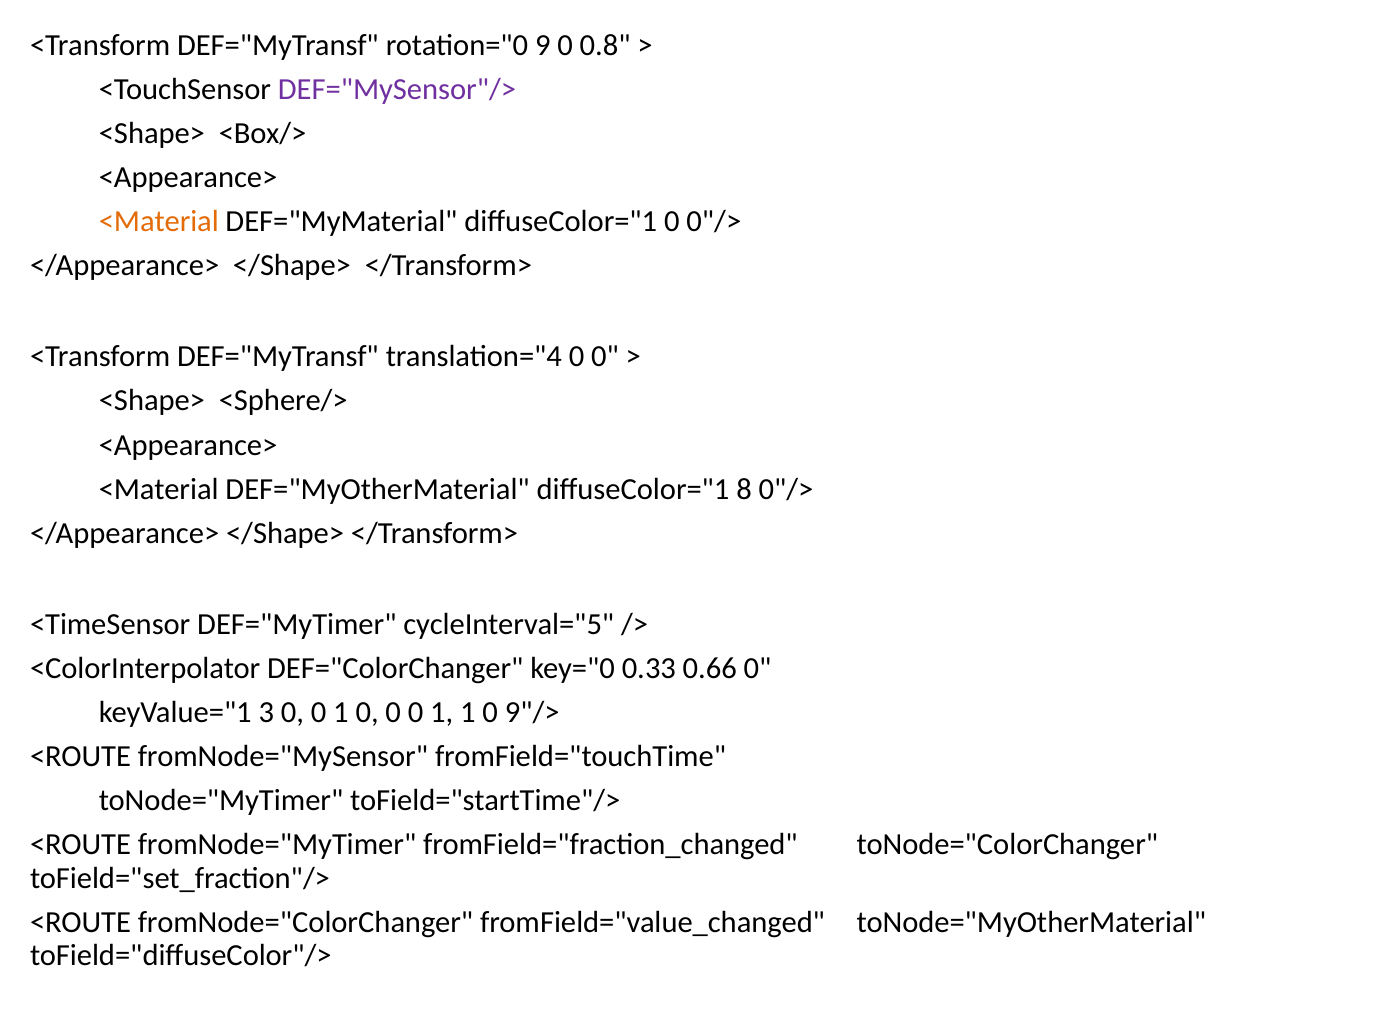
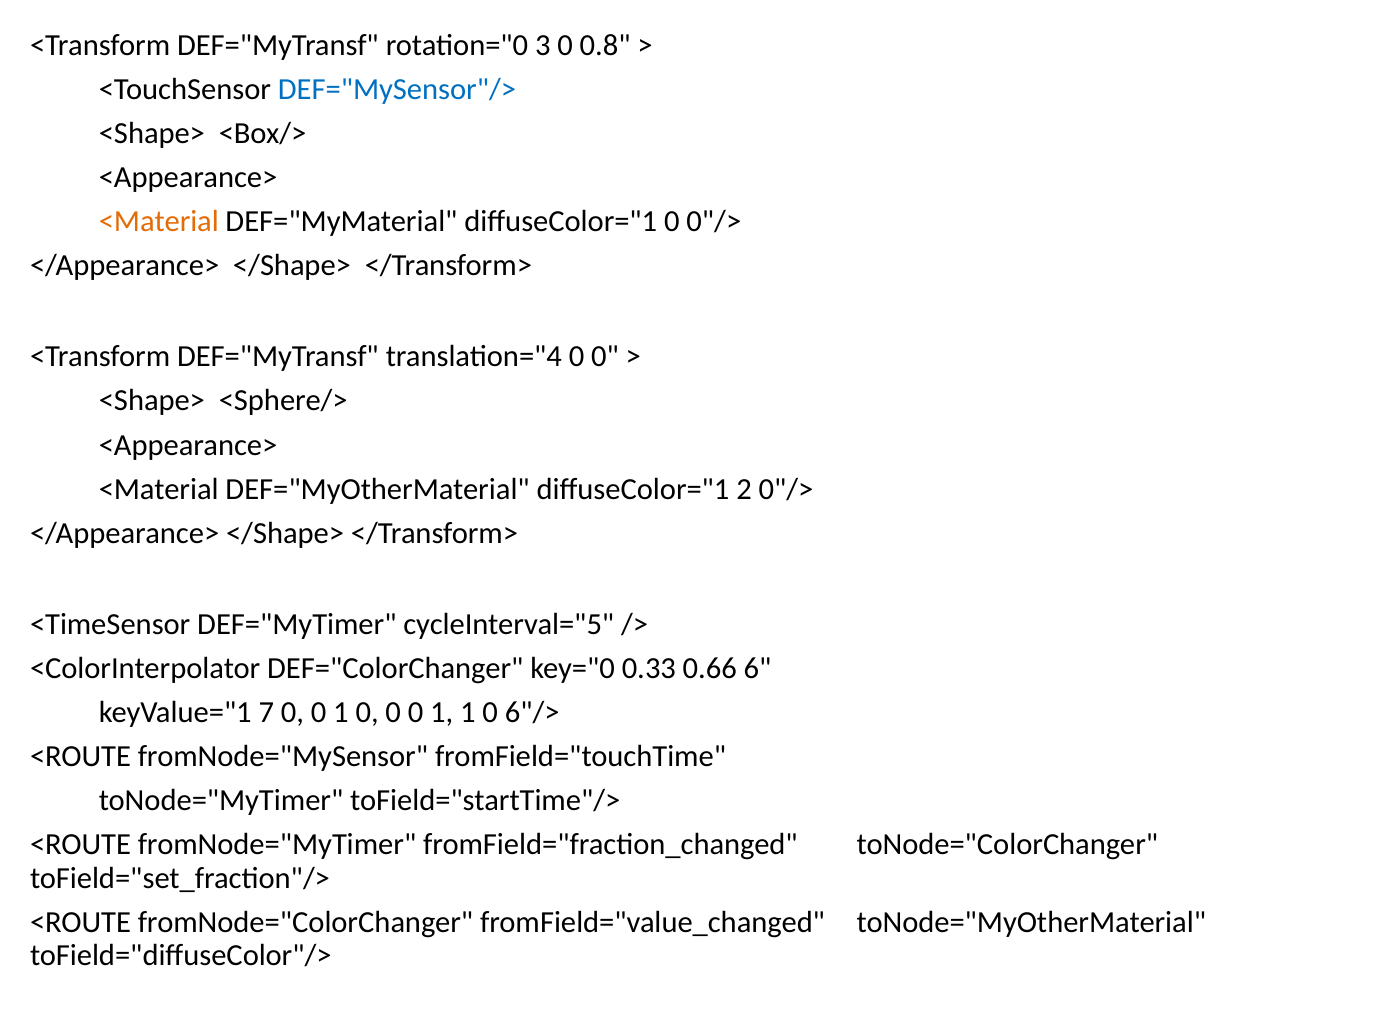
9: 9 -> 3 (543, 45)
DEF="MySensor"/> colour: purple -> blue (397, 89)
8: 8 -> 2 (744, 489)
0.66 0: 0 -> 6 (757, 669)
3: 3 -> 7 (266, 713)
9"/>: 9"/> -> 6"/> (532, 713)
